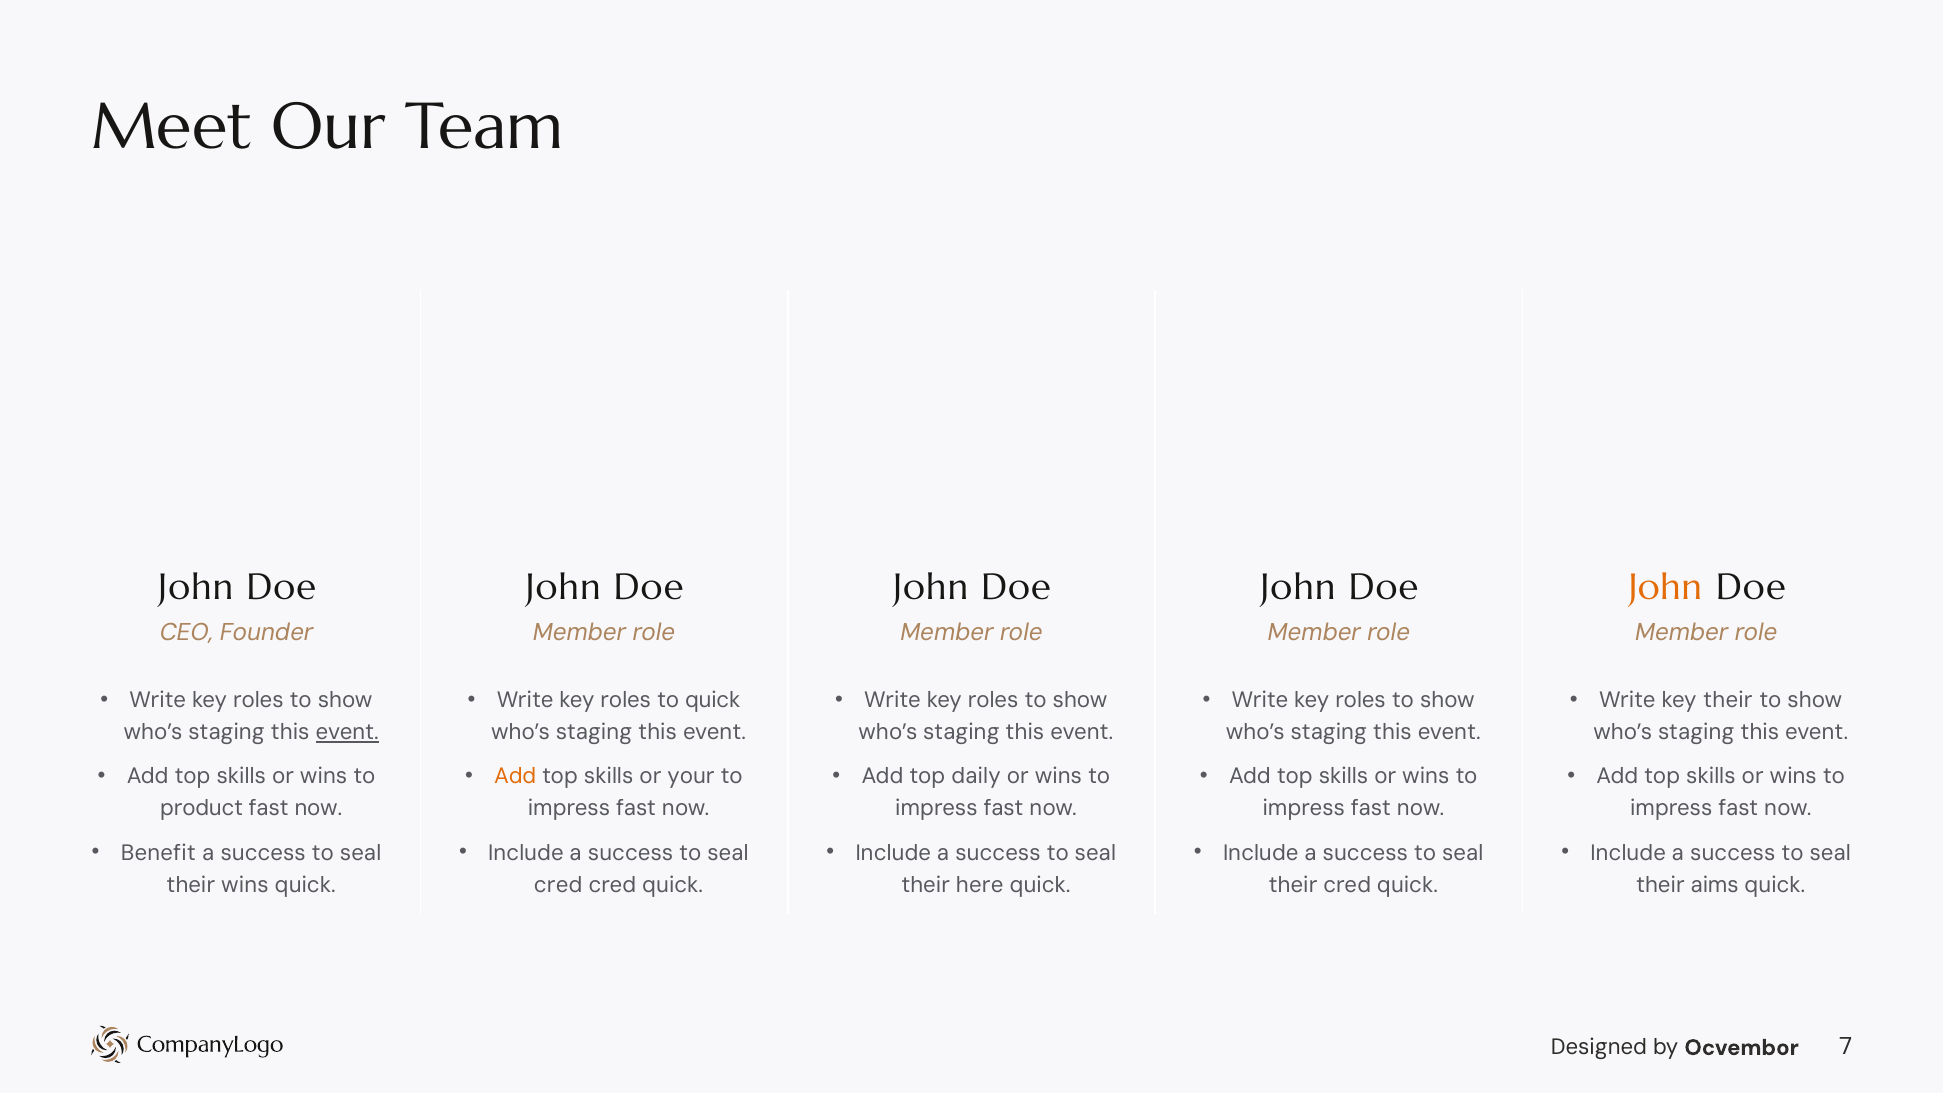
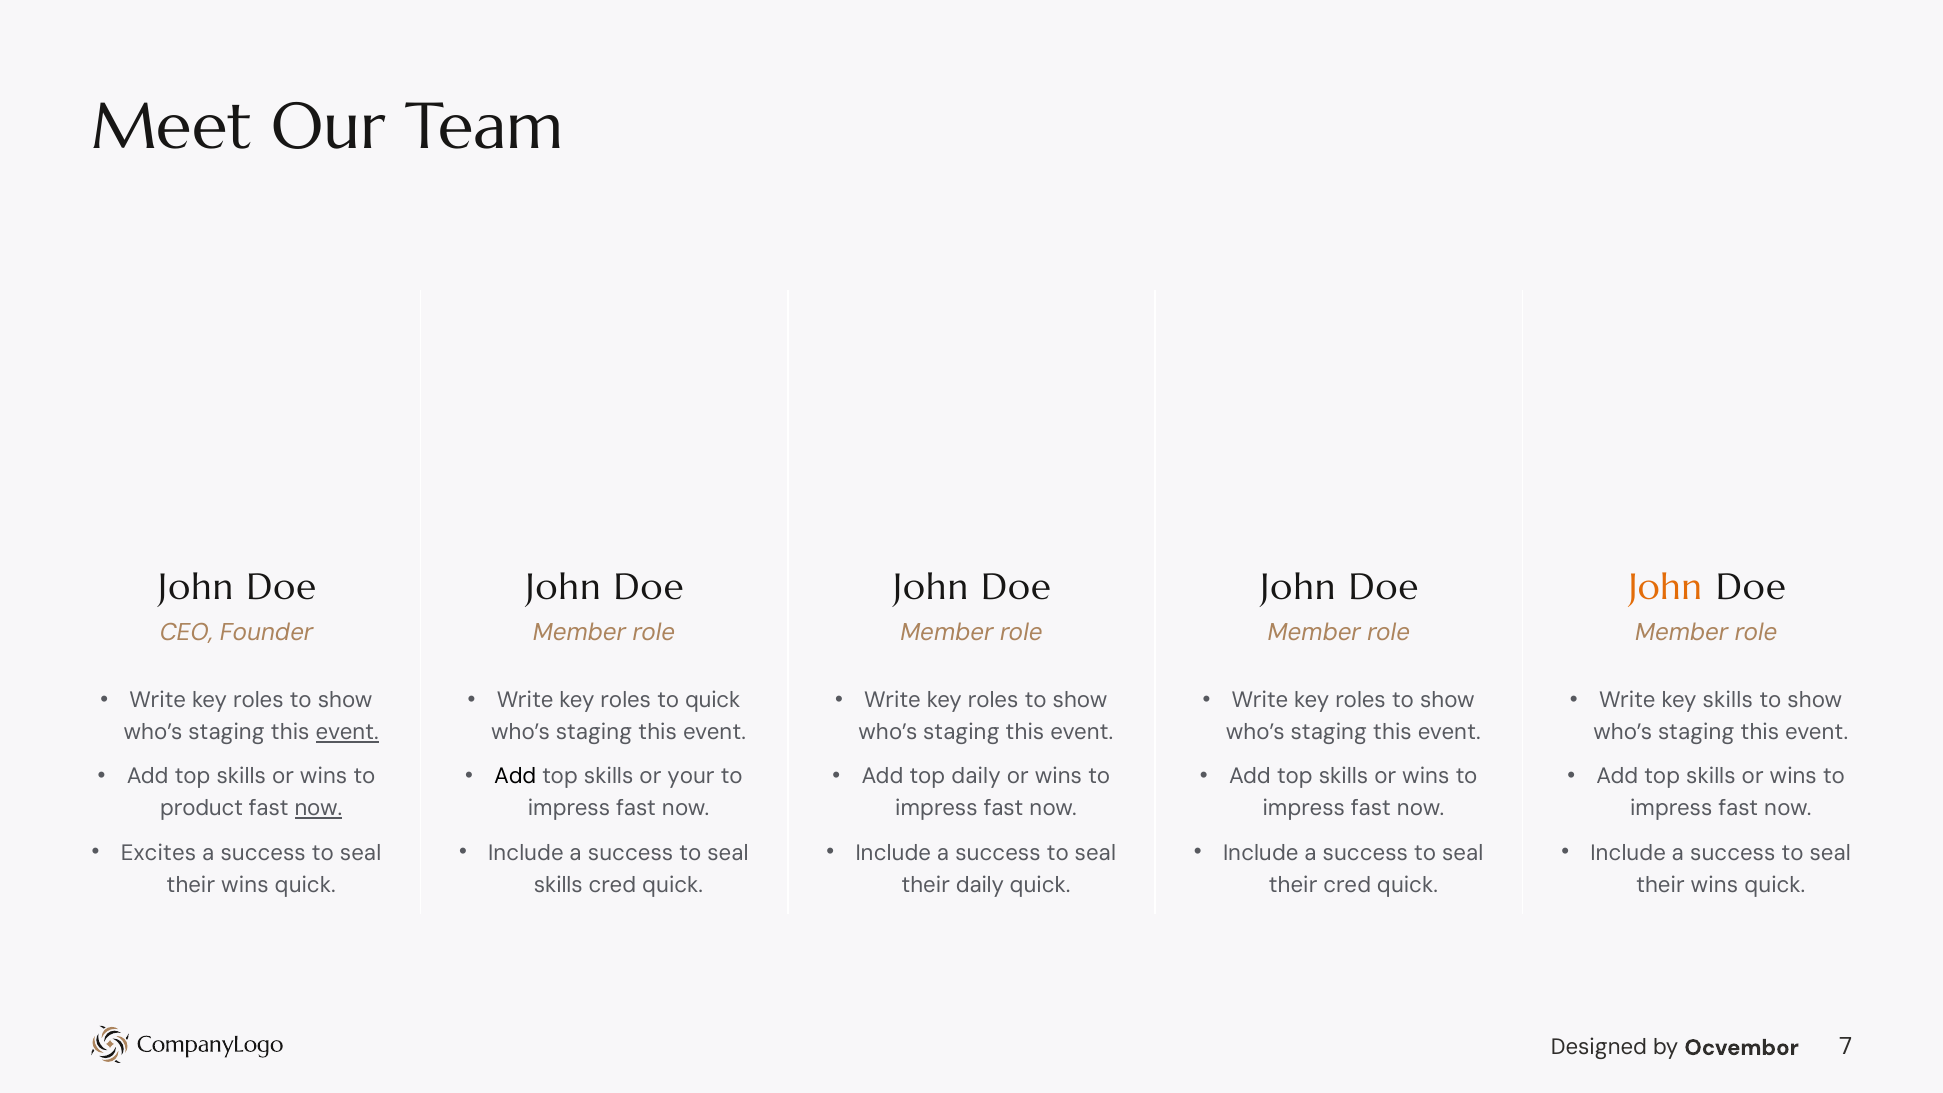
key their: their -> skills (1728, 700)
Add colour: orange -> black (515, 776)
now underline: none -> present (318, 809)
Benefit: Benefit -> Excites (158, 853)
cred: cred -> skills (558, 885)
their here: here -> daily (980, 885)
aims: aims -> wins (1715, 885)
